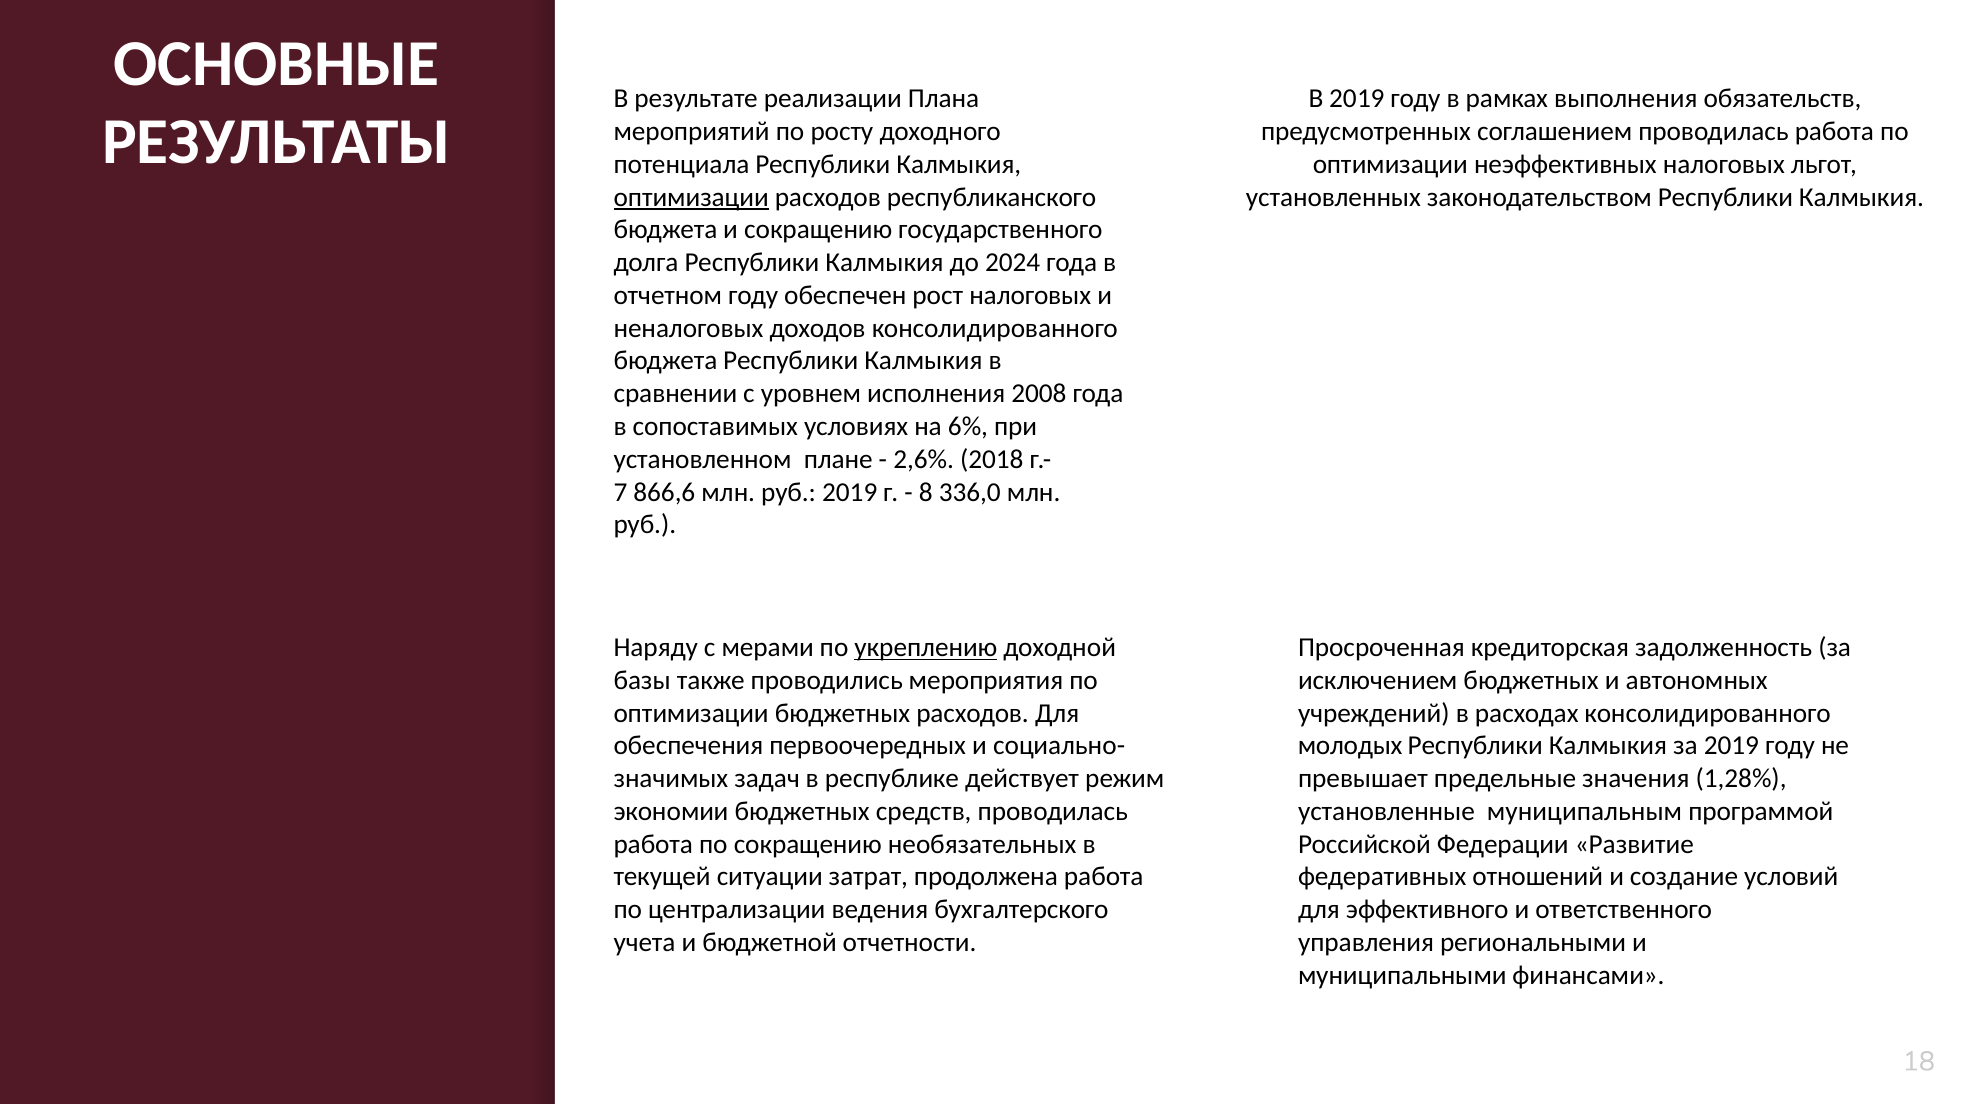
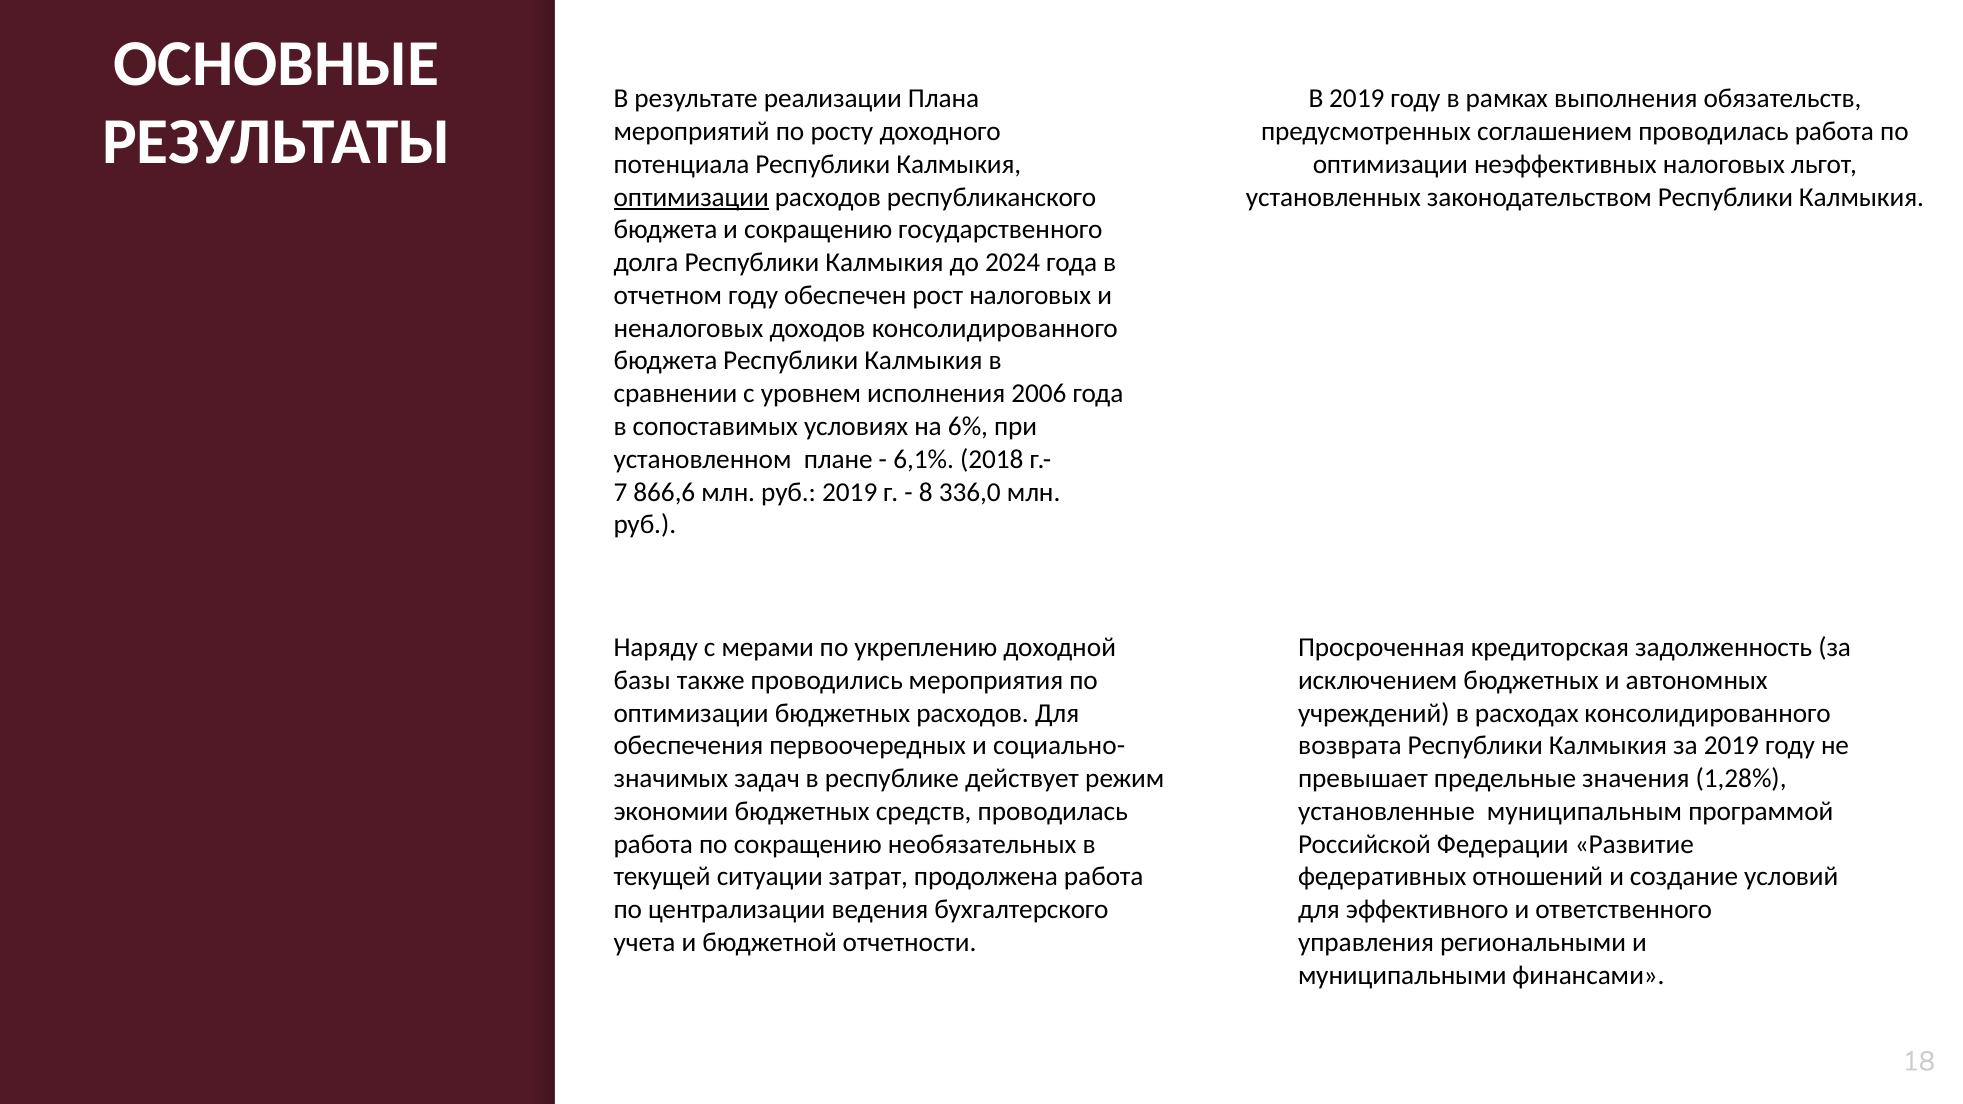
2008: 2008 -> 2006 (1039, 394)
2,6%: 2,6% -> 6,1% (924, 459)
укреплению underline: present -> none (926, 648)
молодых: молодых -> возврата (1350, 746)
